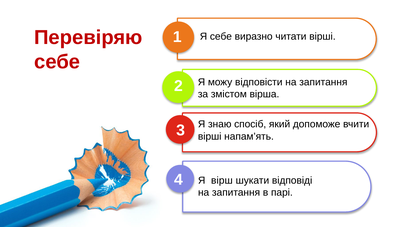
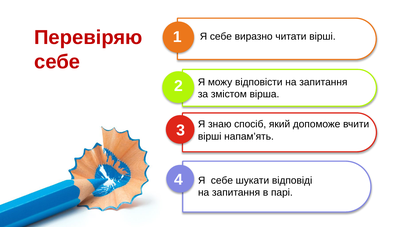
вірш: вірш -> себе (222, 181)
